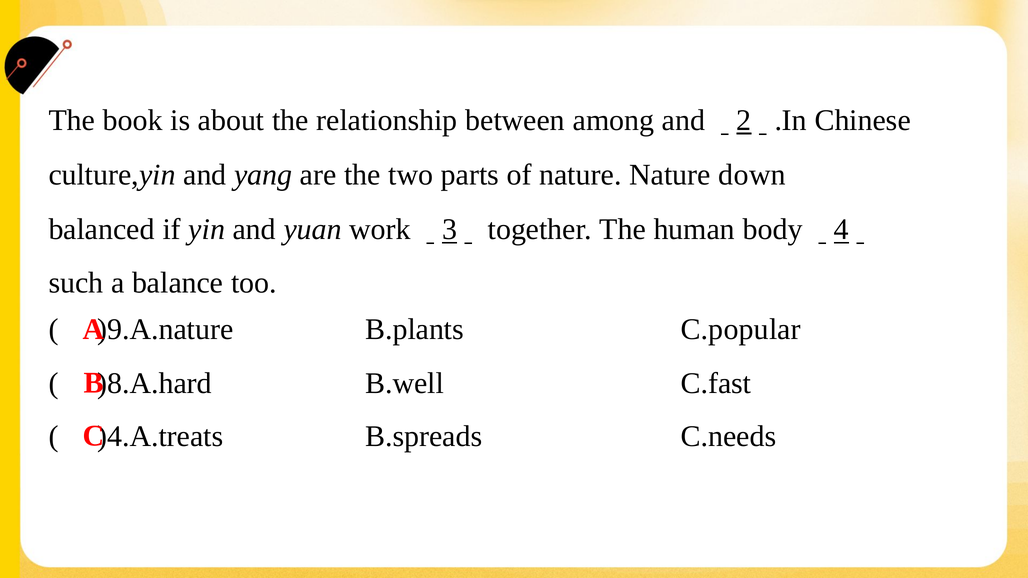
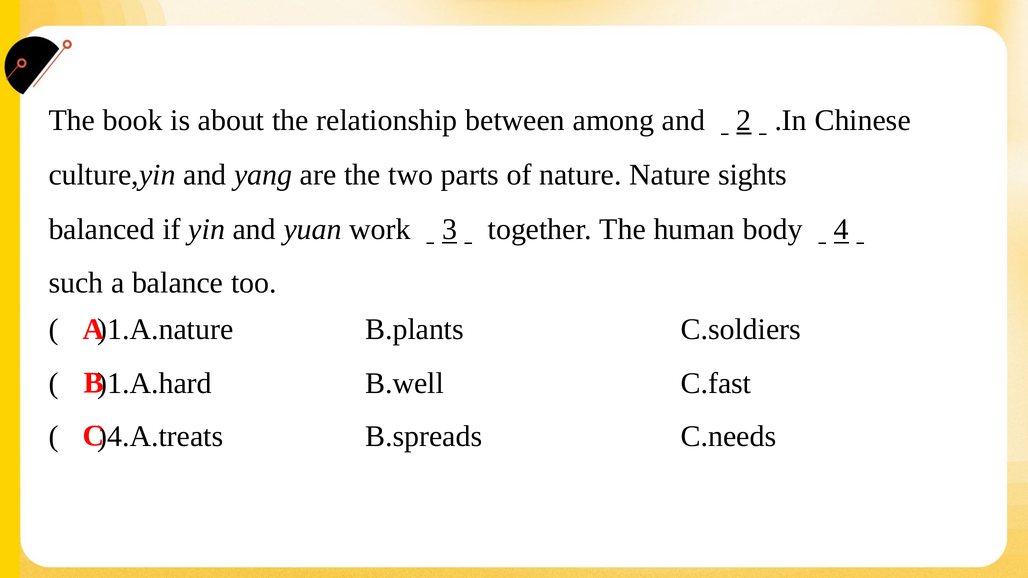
down: down -> sights (752, 175)
)9.A.nature: )9.A.nature -> )1.A.nature (165, 330)
C.popular: C.popular -> C.soldiers (741, 330)
)8.A.hard: )8.A.hard -> )1.A.hard (155, 383)
